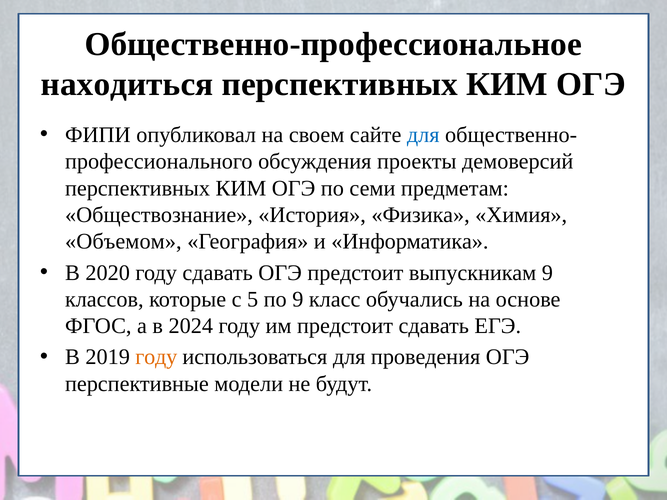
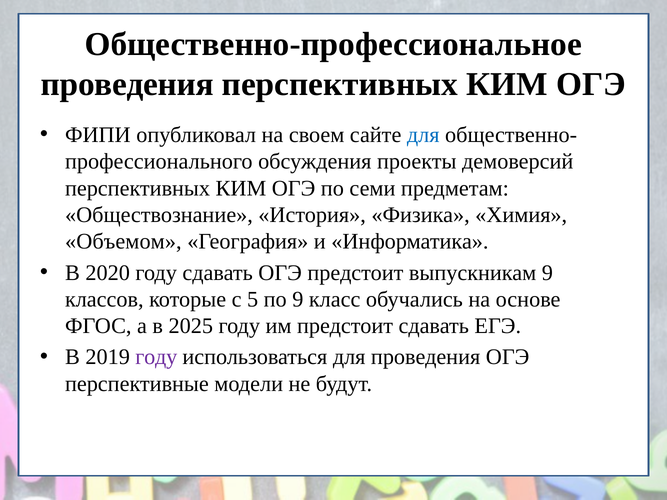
находиться: находиться -> проведения (127, 84)
2024: 2024 -> 2025 (191, 326)
году colour: orange -> purple (156, 357)
